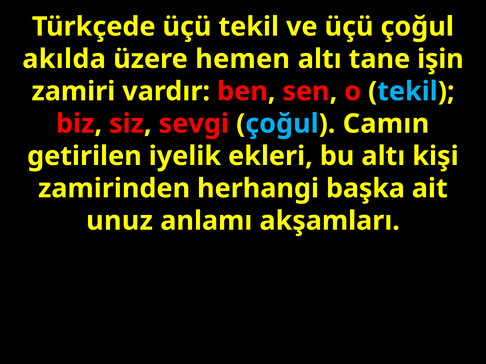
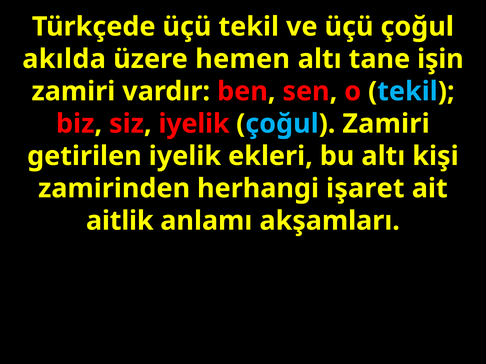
siz sevgi: sevgi -> iyelik (194, 124)
çoğul Camın: Camın -> Zamiri (386, 124)
başka: başka -> işaret (365, 189)
unuz: unuz -> aitlik (120, 221)
